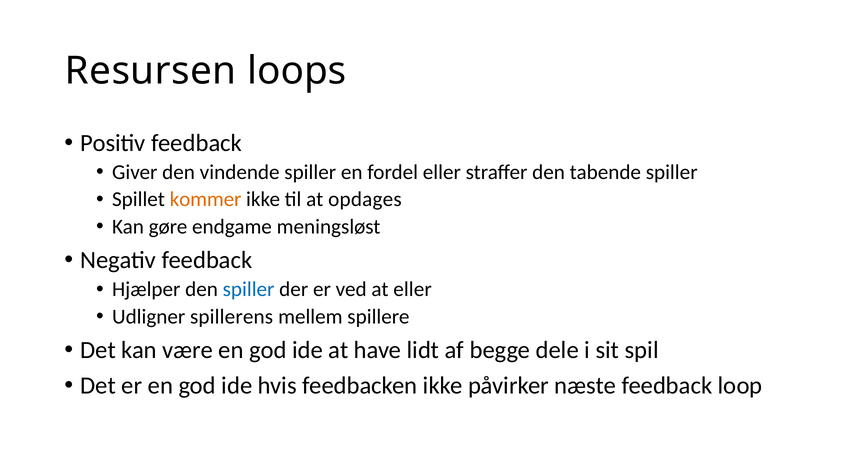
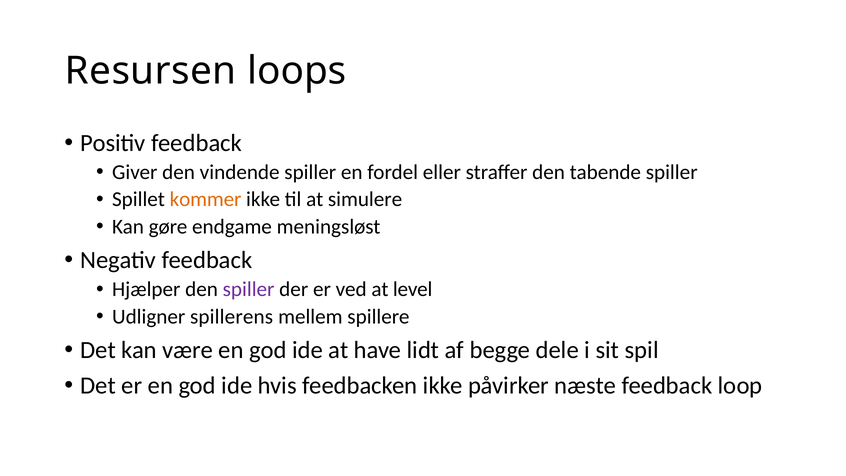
opdages: opdages -> simulere (365, 199)
spiller colour: blue -> purple (249, 289)
at eller: eller -> level (413, 289)
